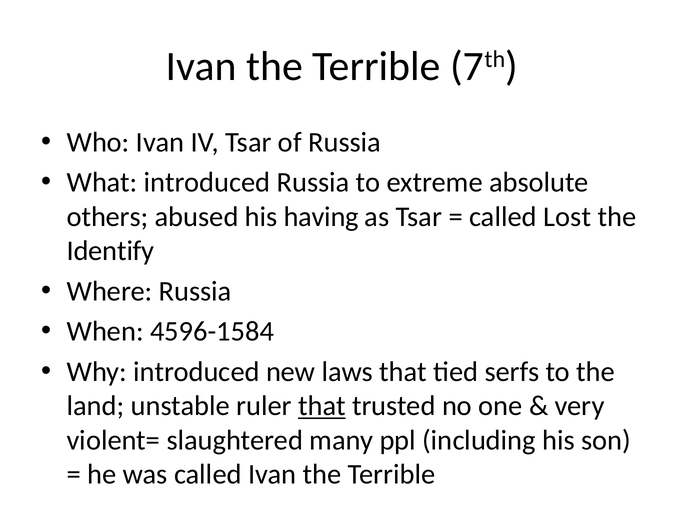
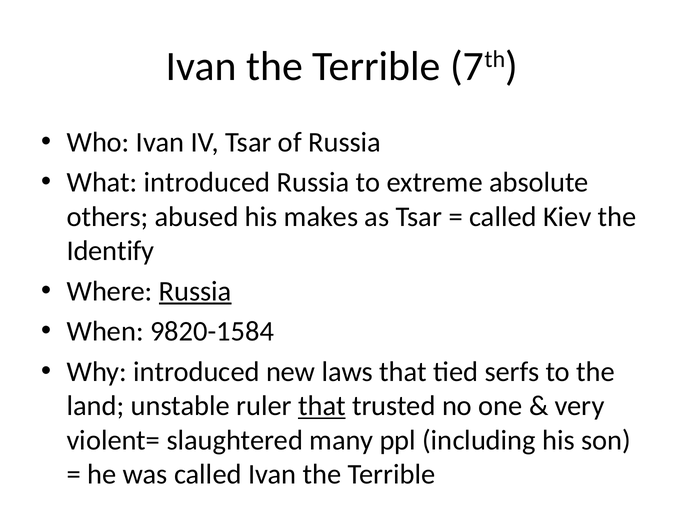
having: having -> makes (321, 217)
Lost: Lost -> Kiev (567, 217)
Russia underline: none -> present (195, 291)
4596-1584: 4596-1584 -> 9820-1584 (212, 331)
